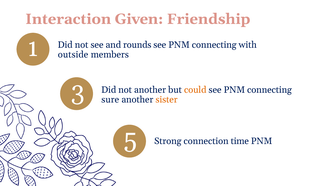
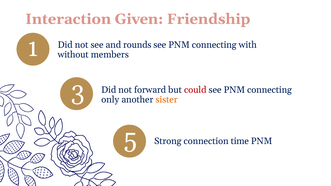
outside: outside -> without (73, 55)
not another: another -> forward (150, 90)
could colour: orange -> red (195, 90)
sure: sure -> only (110, 100)
